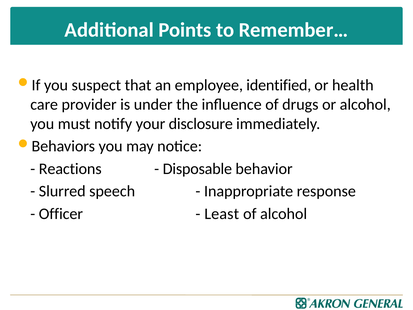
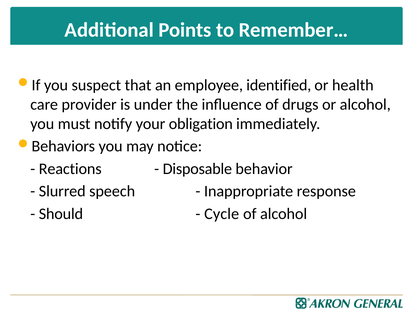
disclosure: disclosure -> obligation (201, 124)
Officer: Officer -> Should (61, 214)
Least: Least -> Cycle (222, 214)
